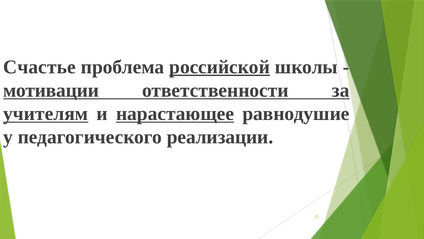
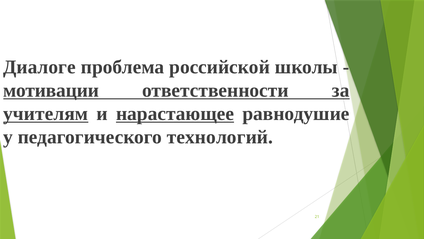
Счастье: Счастье -> Диалоге (39, 67)
российской underline: present -> none (220, 67)
реализации: реализации -> технологий (220, 137)
